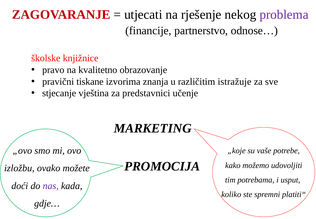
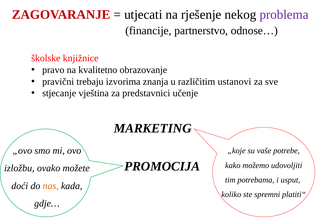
tiskane: tiskane -> trebaju (90, 82)
istražuje: istražuje -> ustanovi (235, 82)
nas colour: purple -> orange (51, 186)
